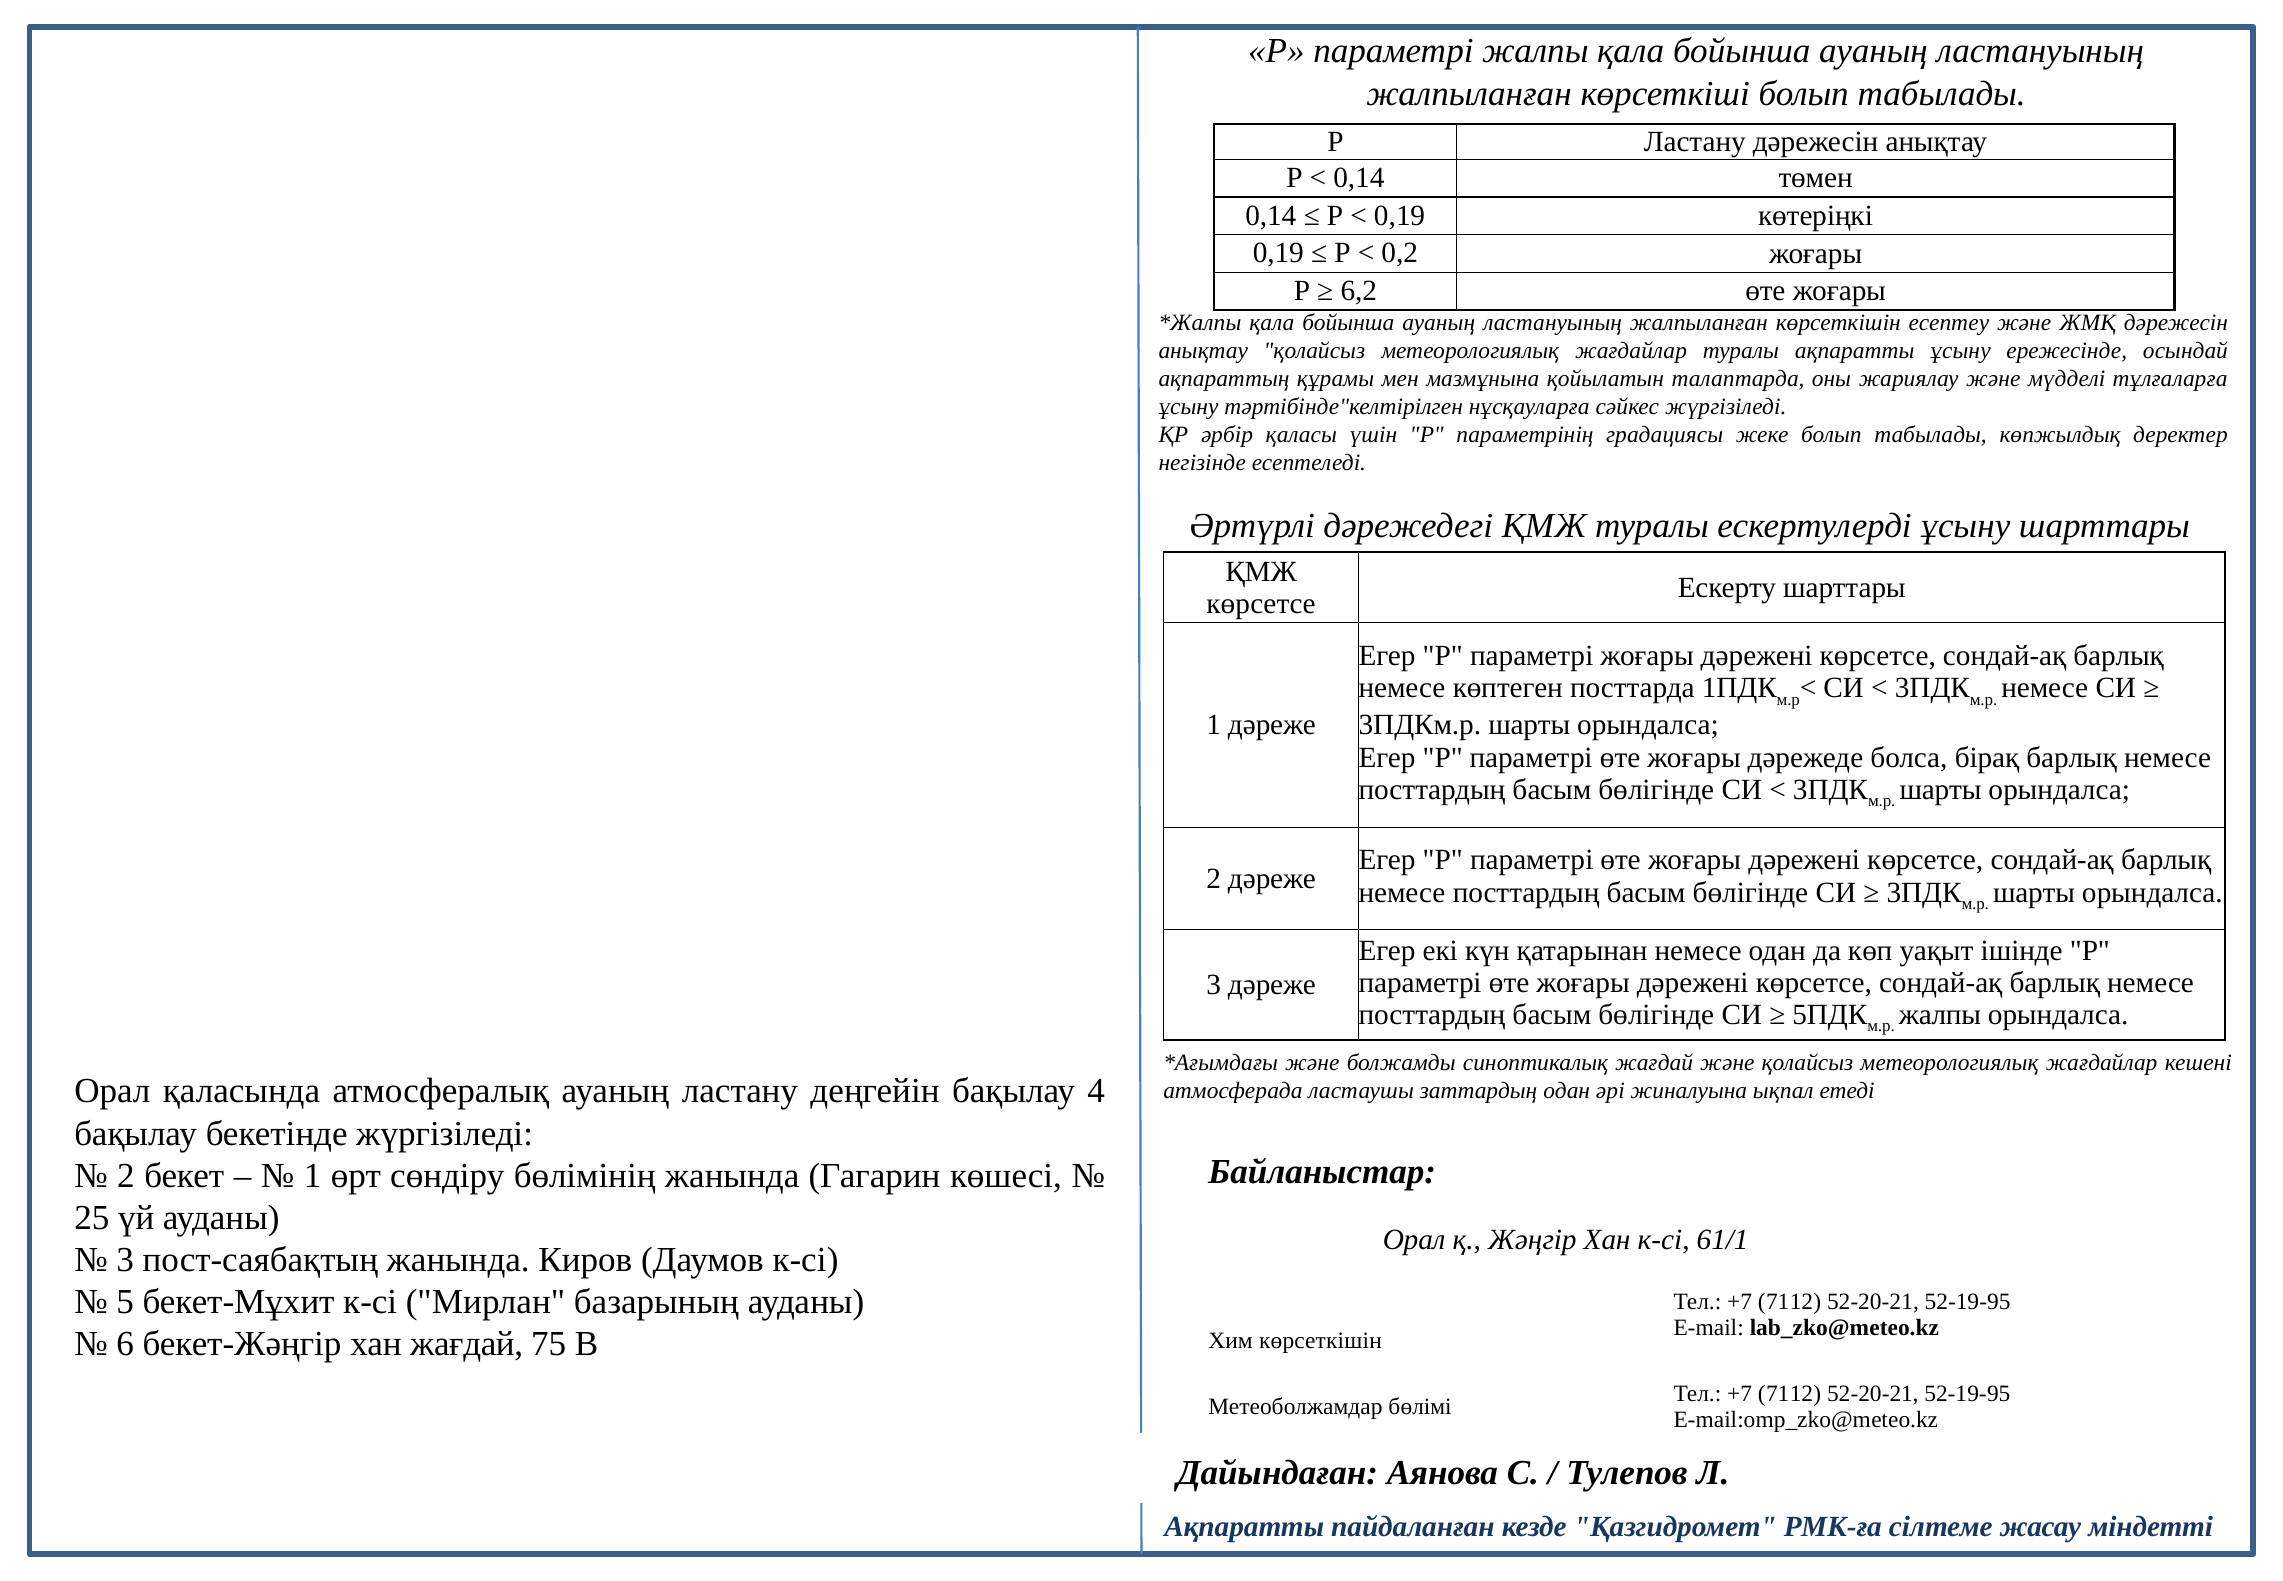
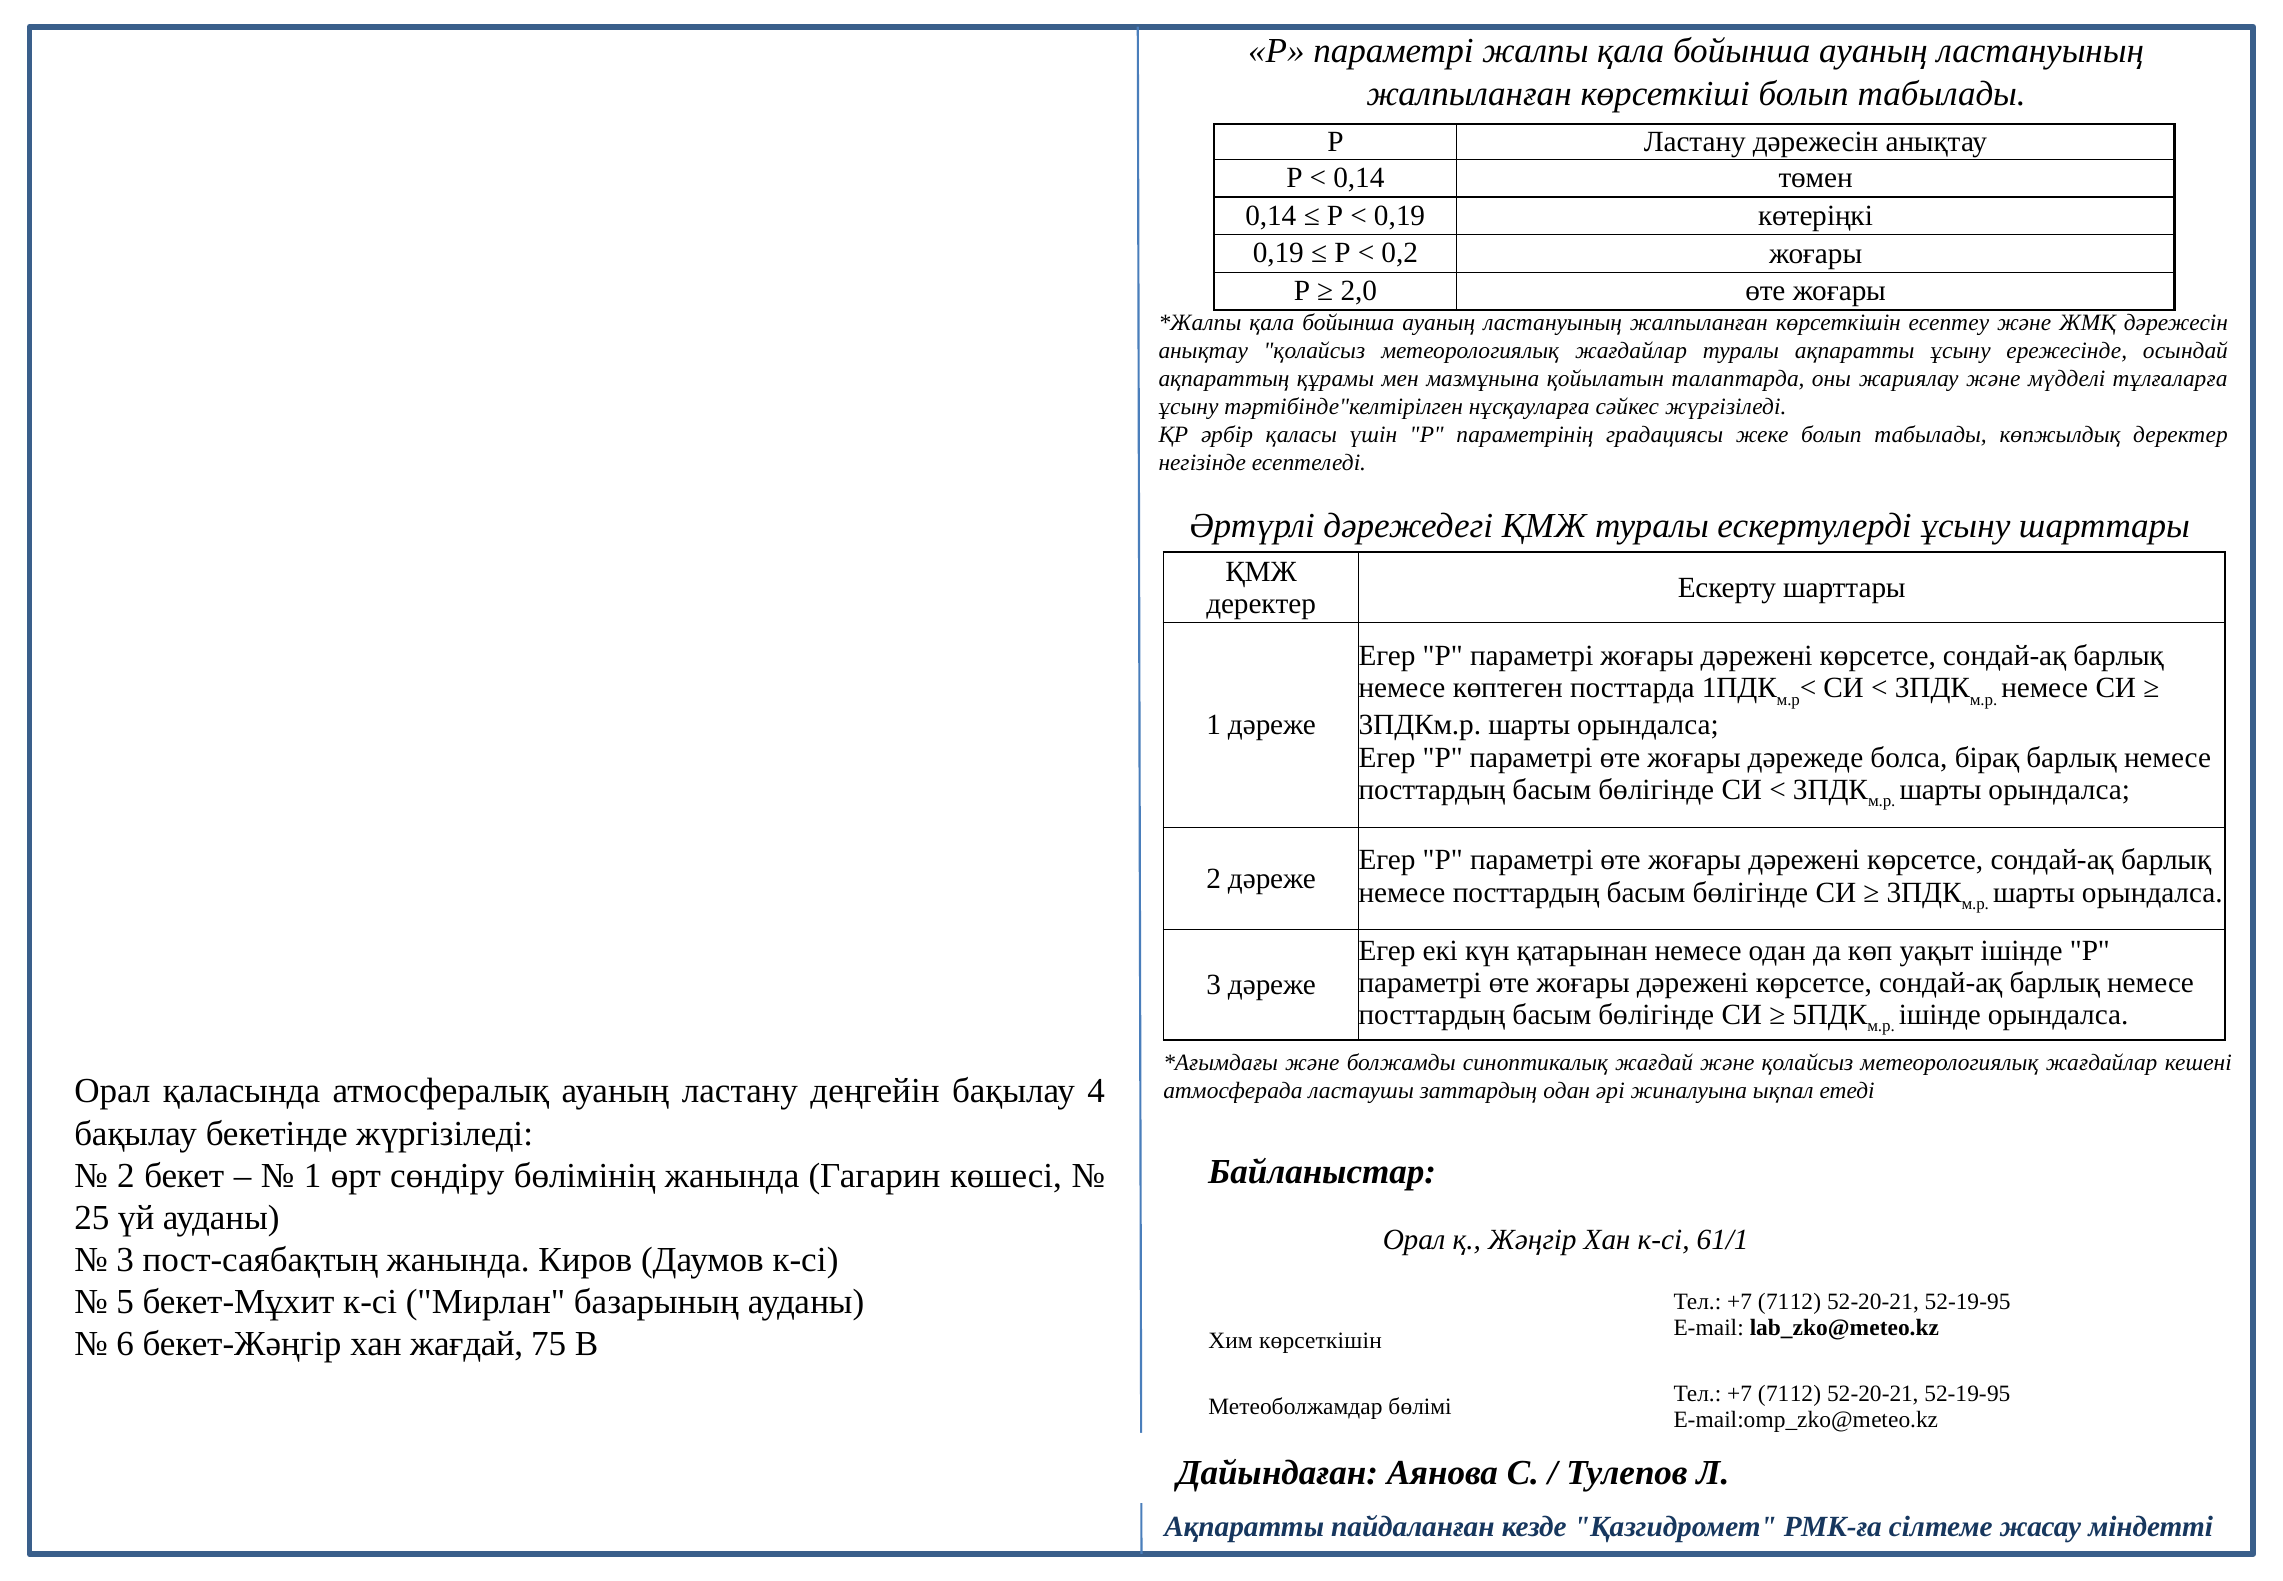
6,2: 6,2 -> 2,0 (1359, 291)
көрсетсе: көрсетсе -> деректер (1261, 603)
жалпы: жалпы -> ішінде (1940, 1015)
